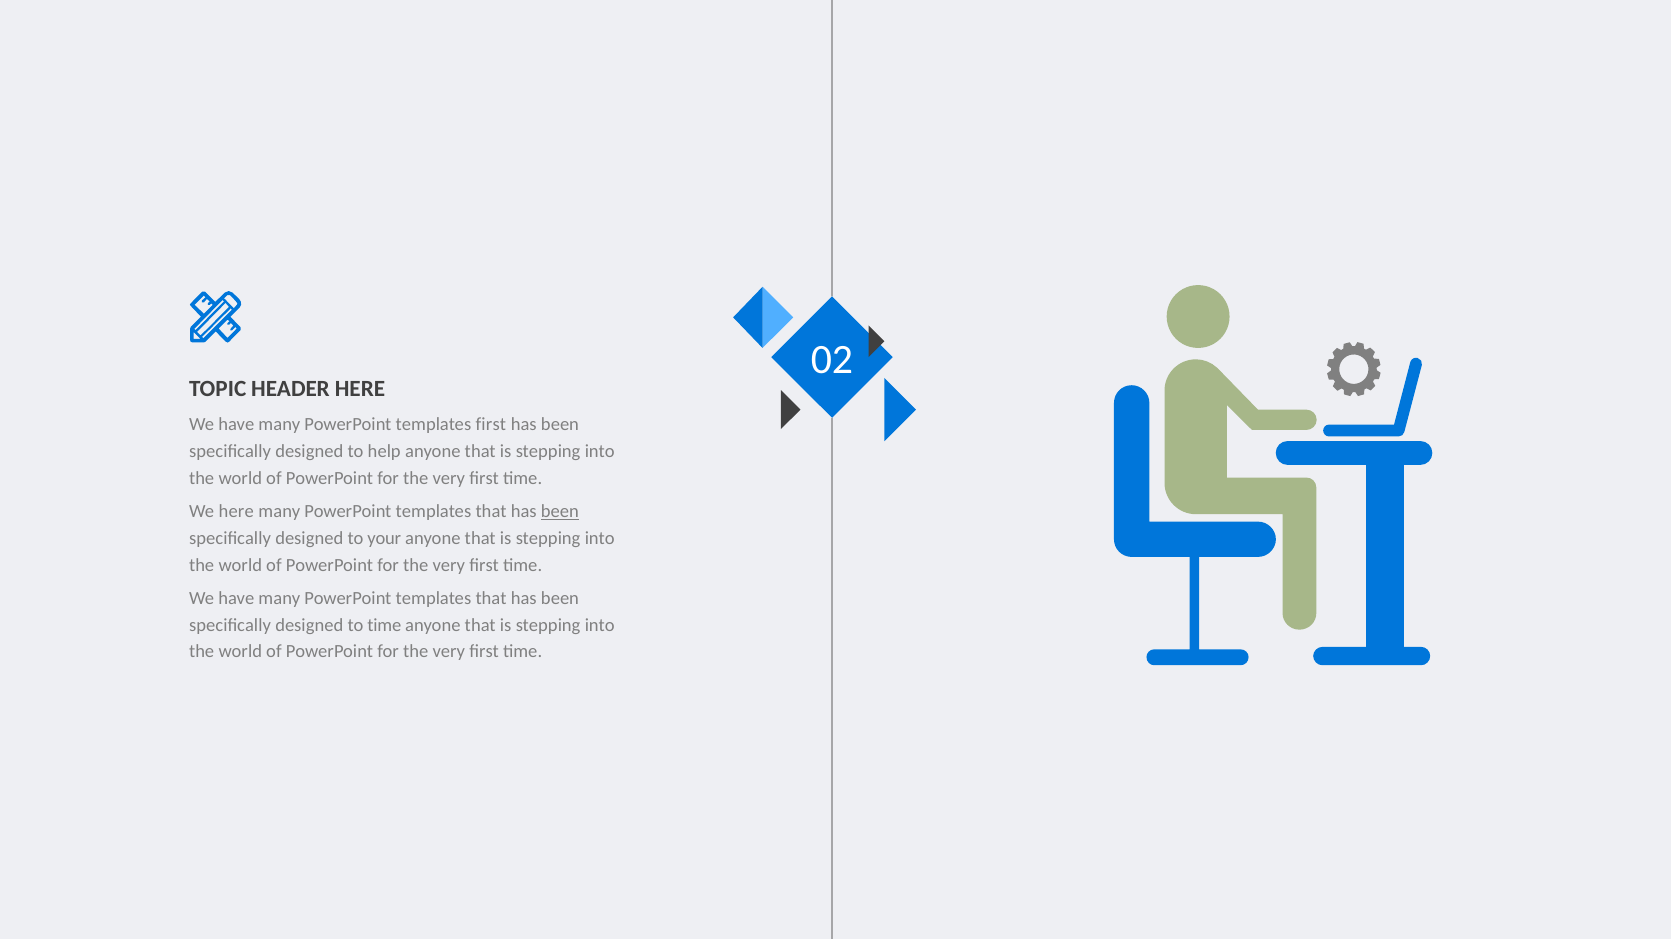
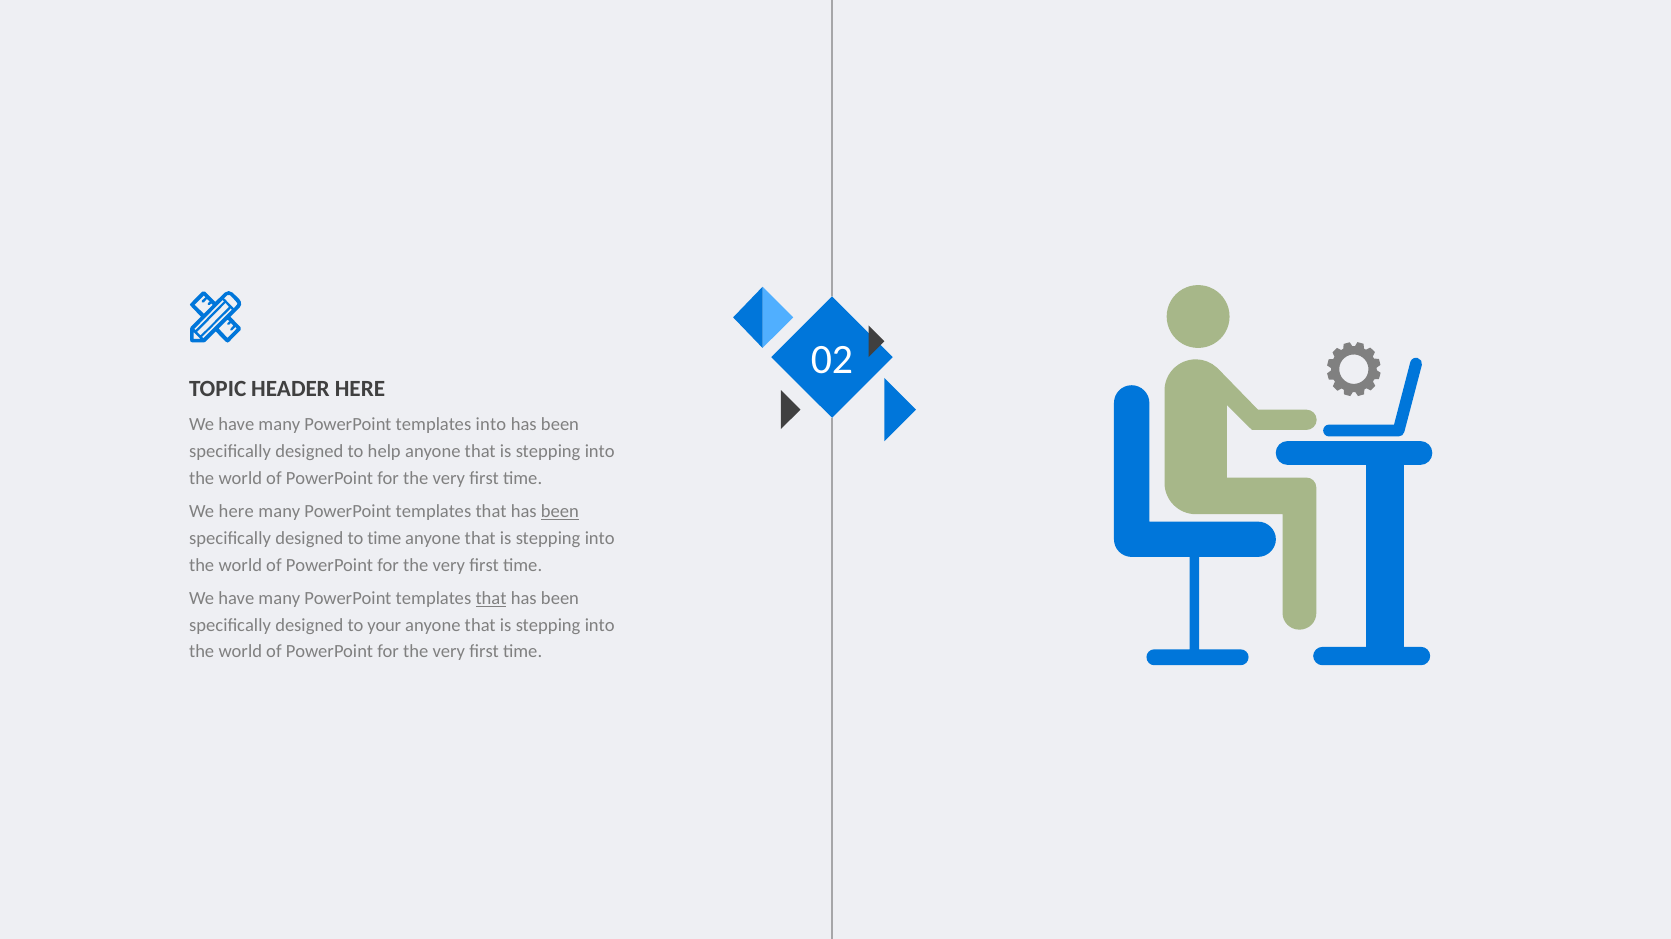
templates first: first -> into (491, 425)
to your: your -> time (384, 539)
that underline: none -> present (491, 599)
to time: time -> your (384, 626)
